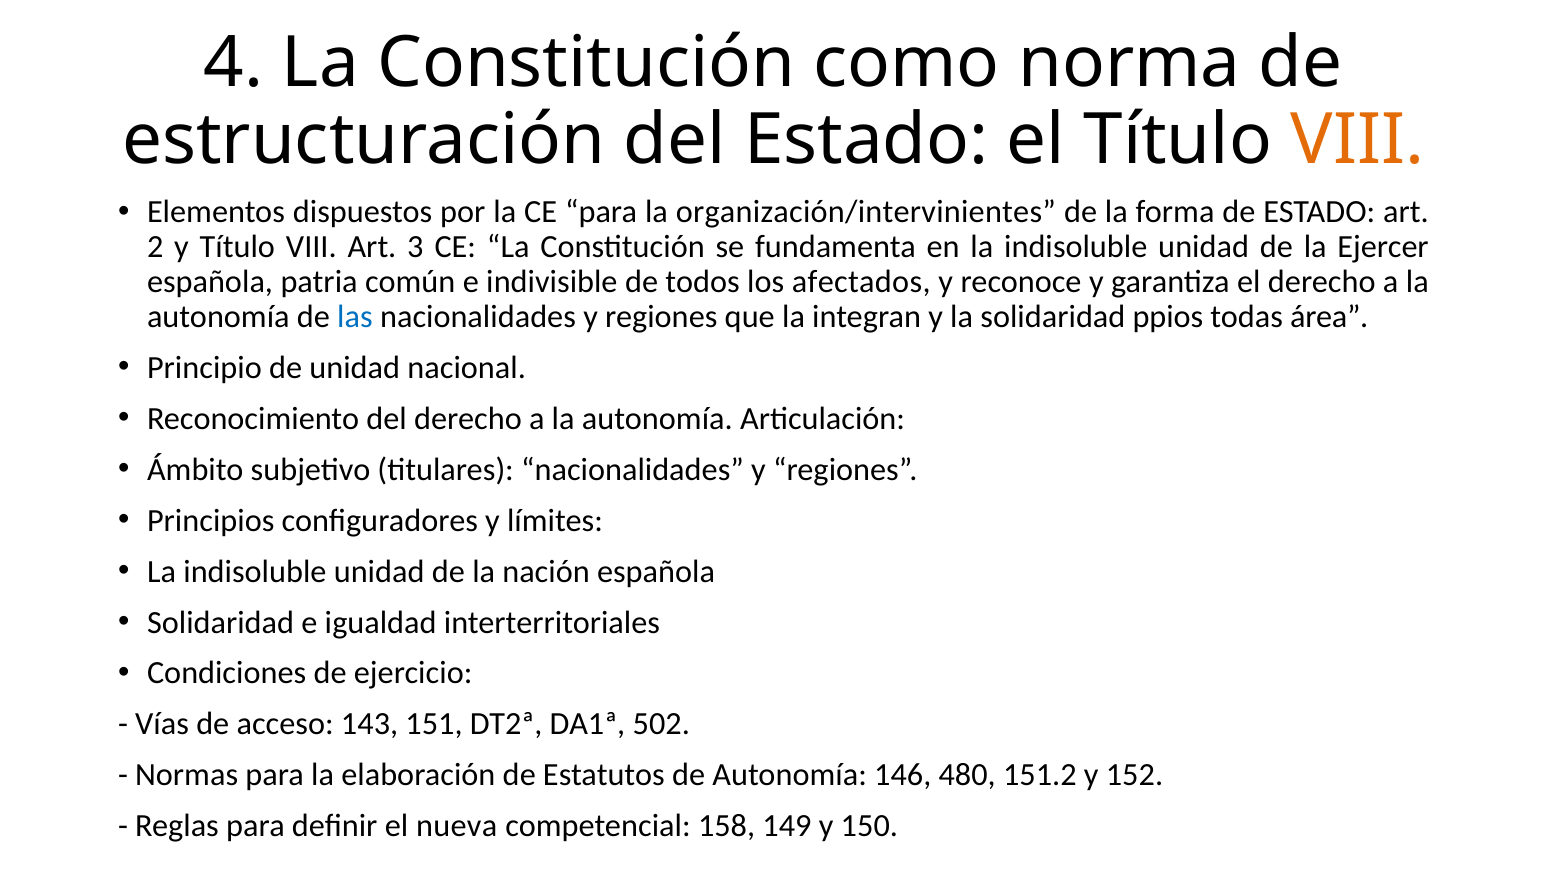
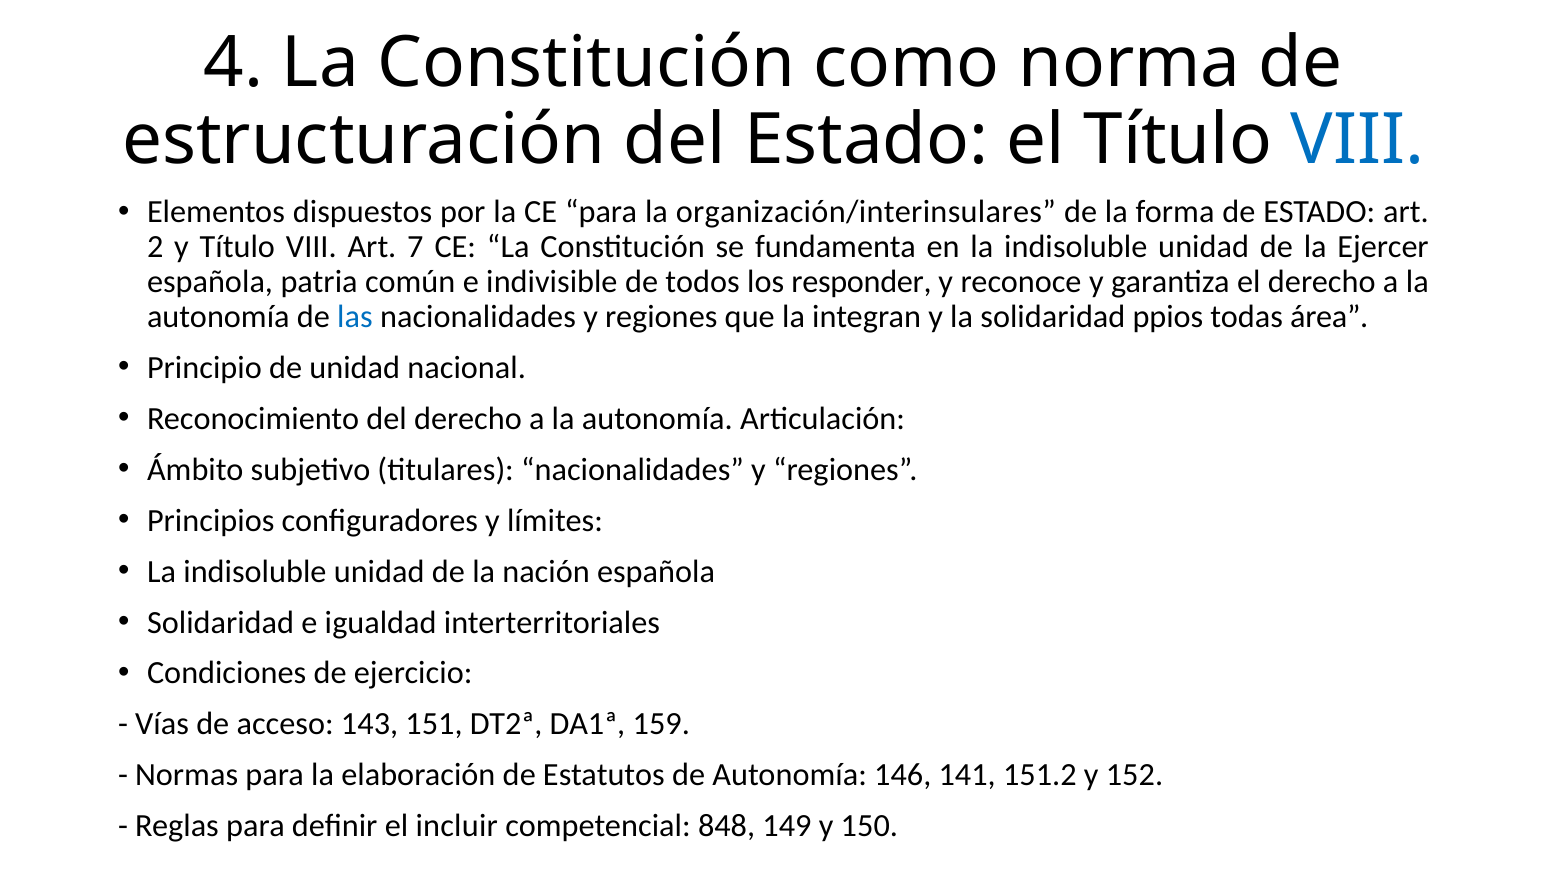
VIII colour: orange -> blue (1357, 140)
organización/intervinientes: organización/intervinientes -> organización/interinsulares (866, 212)
3: 3 -> 7 (415, 247)
afectados: afectados -> responder (862, 282)
502: 502 -> 159 (661, 724)
480: 480 -> 141 (967, 775)
nueva: nueva -> incluir (457, 826)
158: 158 -> 848 (727, 826)
